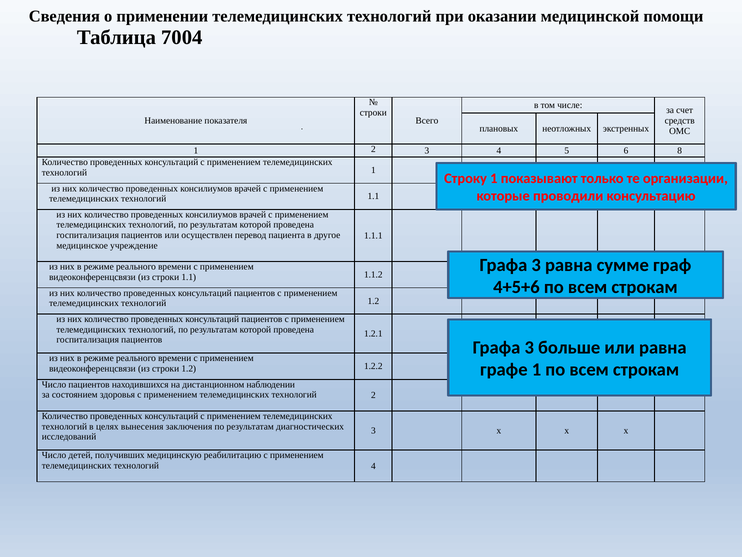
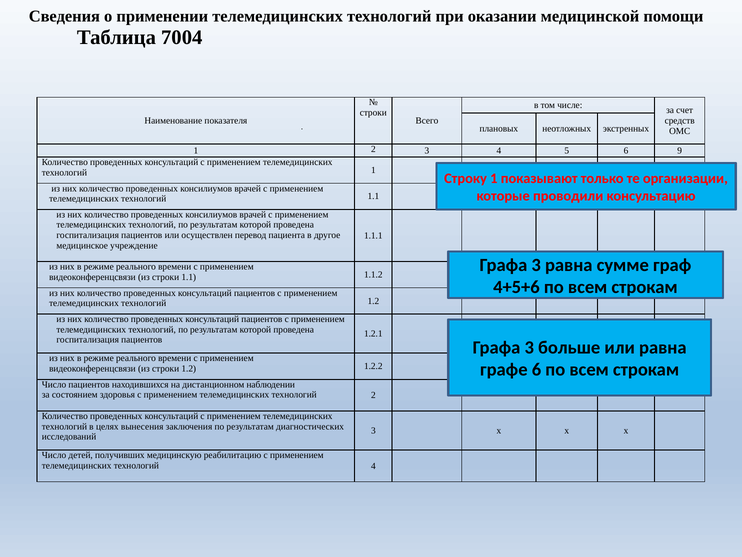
8: 8 -> 9 (680, 150)
графе 1: 1 -> 6 (536, 370)
